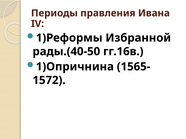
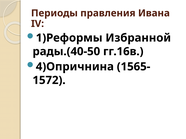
1)Опричнина: 1)Опричнина -> 4)Опричнина (75, 67)
